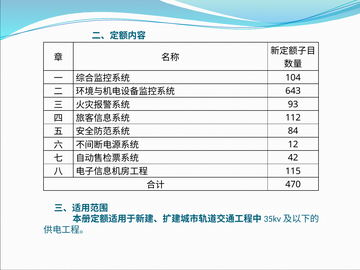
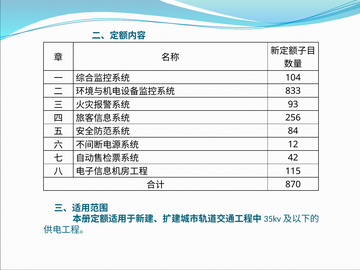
643: 643 -> 833 (293, 91)
112: 112 -> 256 (293, 118)
470: 470 -> 870 (293, 184)
